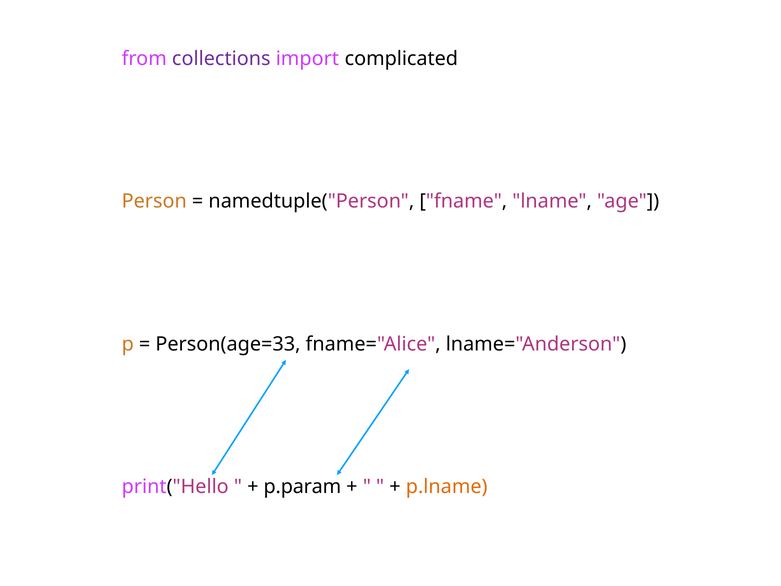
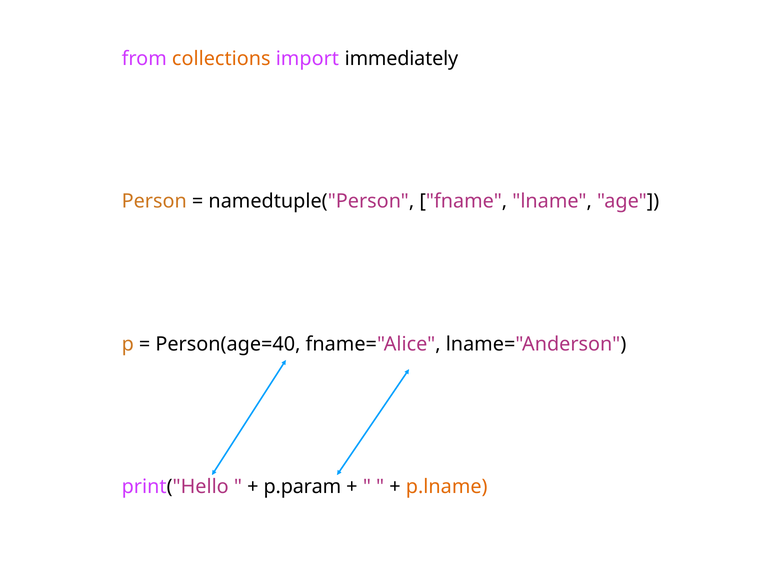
collections colour: purple -> orange (221, 59)
complicated: complicated -> immediately (401, 59)
Person(age=33: Person(age=33 -> Person(age=40 (228, 344)
